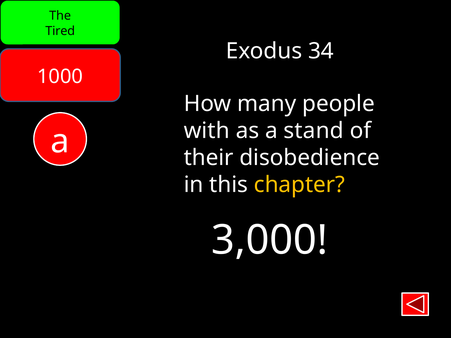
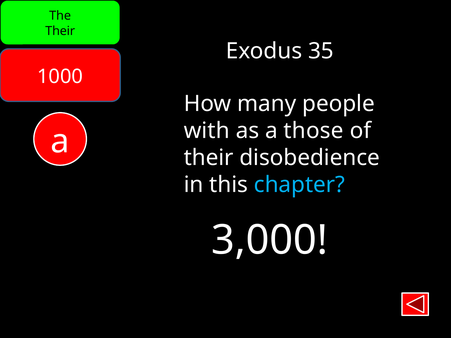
Tired: Tired -> Their (60, 31)
34: 34 -> 35 (321, 51)
stand: stand -> those (314, 131)
chapter colour: yellow -> light blue (299, 185)
